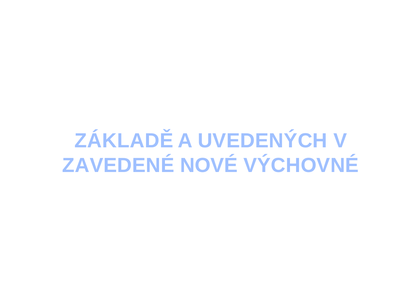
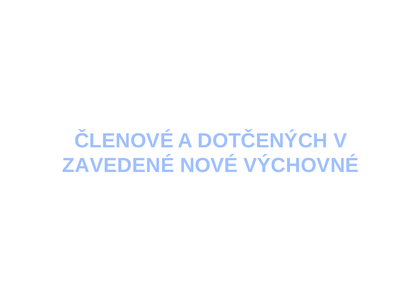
ZÁKLADĚ: ZÁKLADĚ -> ČLENOVÉ (124, 141)
UVEDENÝCH: UVEDENÝCH -> DOTČENÝCH (263, 141)
